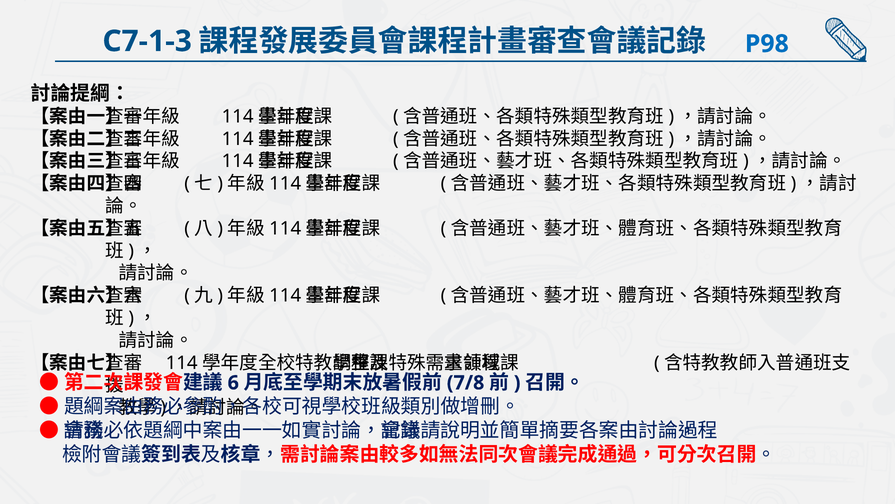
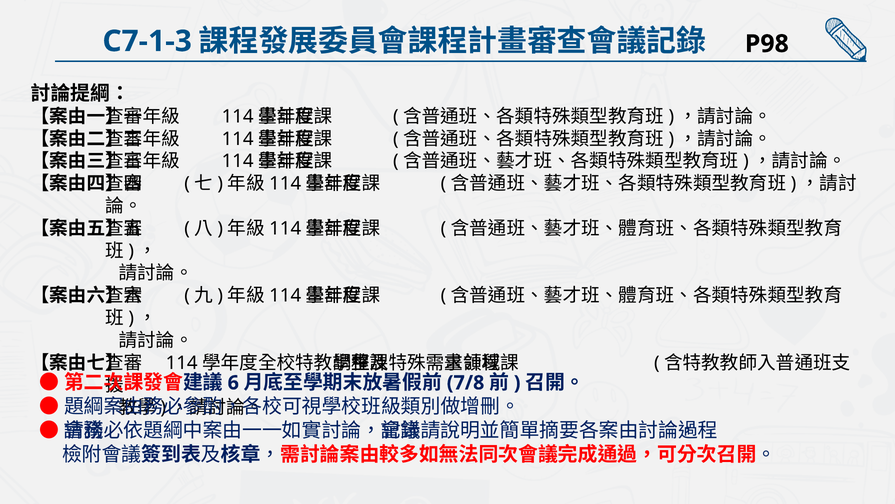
P98 colour: blue -> black (767, 44)
